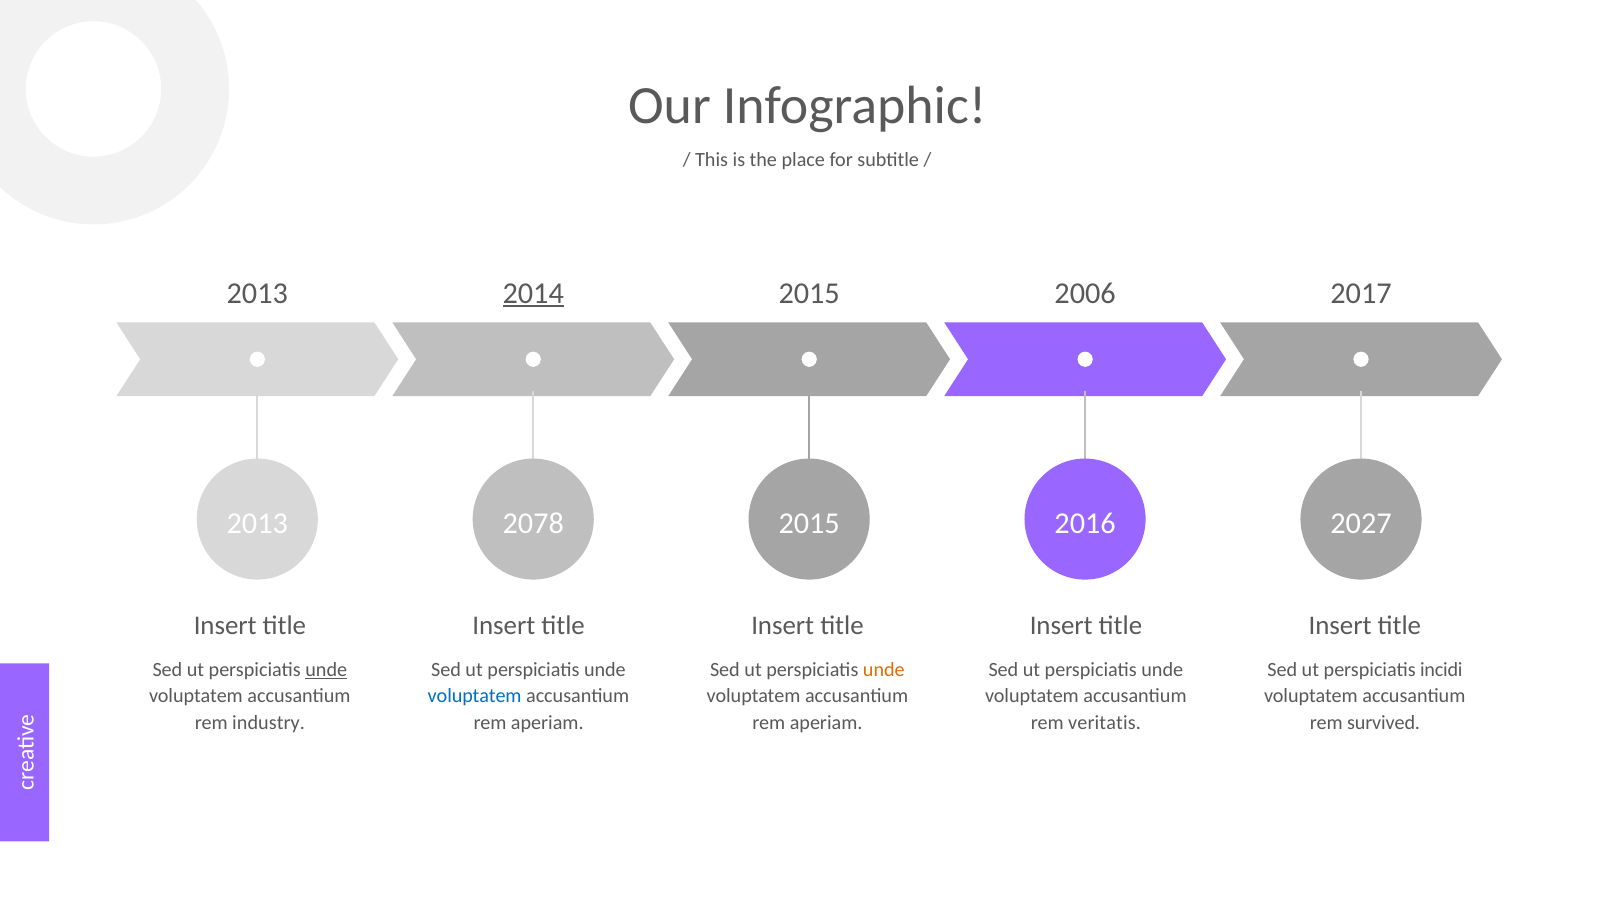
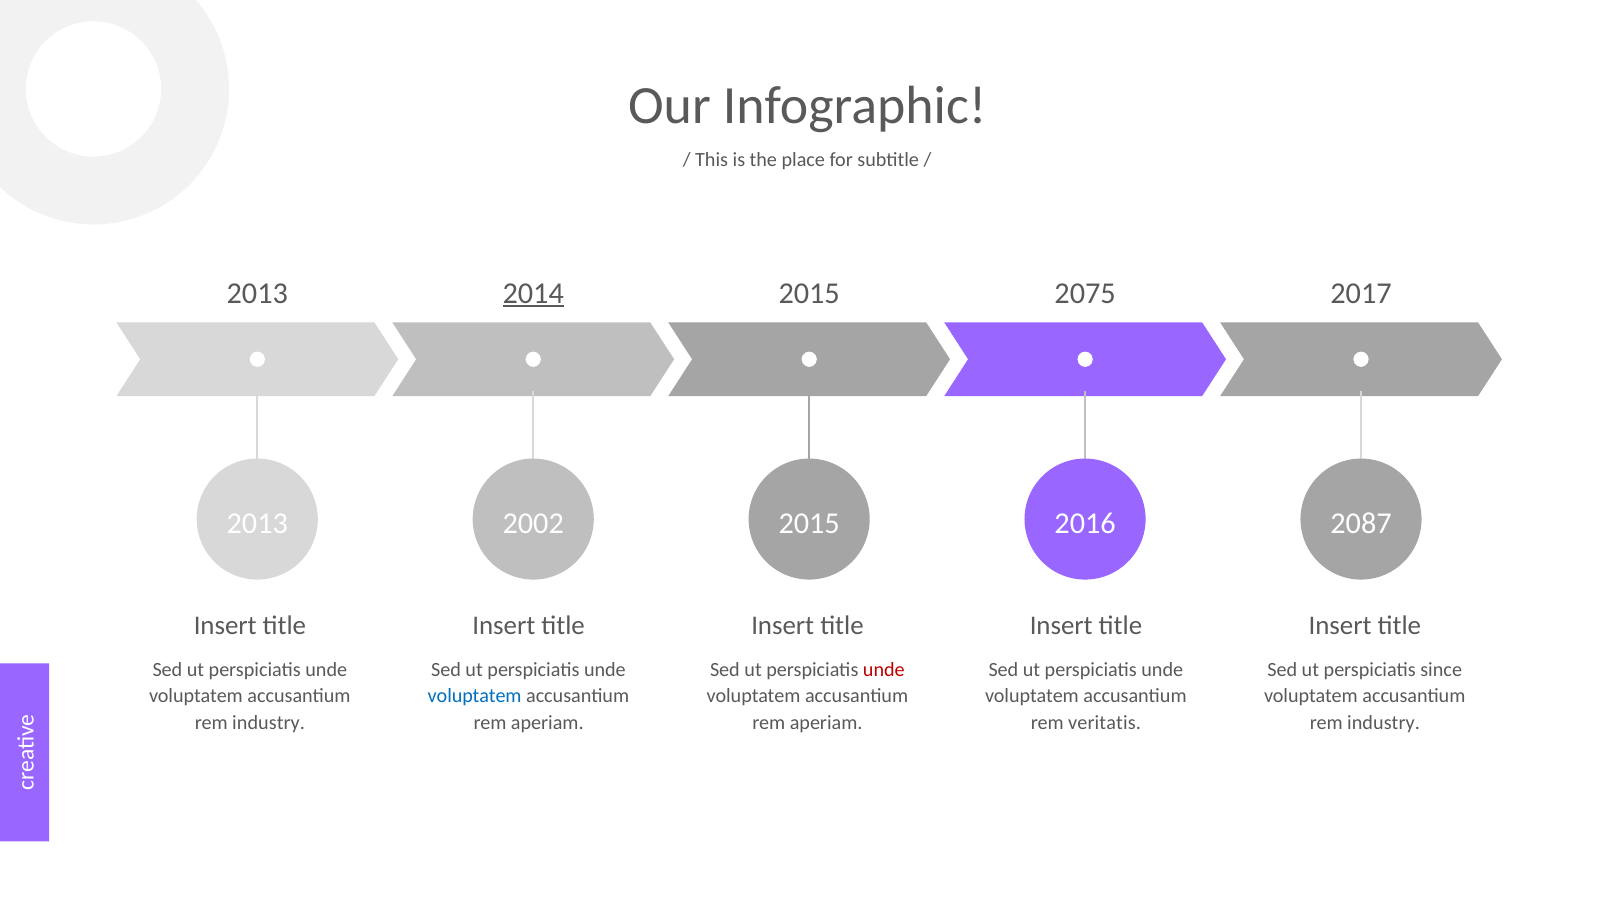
2006: 2006 -> 2075 (1085, 294)
2078: 2078 -> 2002 (533, 524)
2027: 2027 -> 2087 (1361, 524)
unde underline: present -> none (326, 670)
unde colour: orange -> red (884, 670)
incidi: incidi -> since (1441, 670)
survived: survived -> industry (1383, 723)
